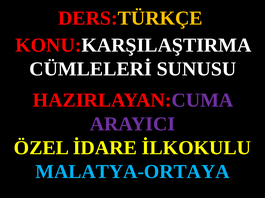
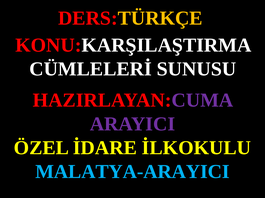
MALATYA-ORTAYA: MALATYA-ORTAYA -> MALATYA-ARAYICI (133, 172)
